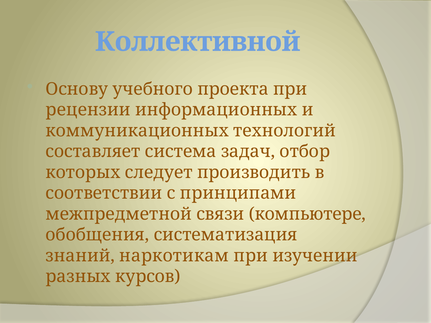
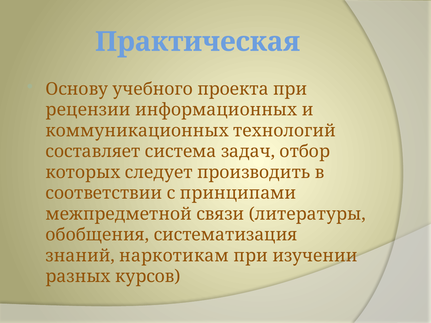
Коллективной: Коллективной -> Практическая (198, 42)
компьютере: компьютере -> литературы (307, 214)
